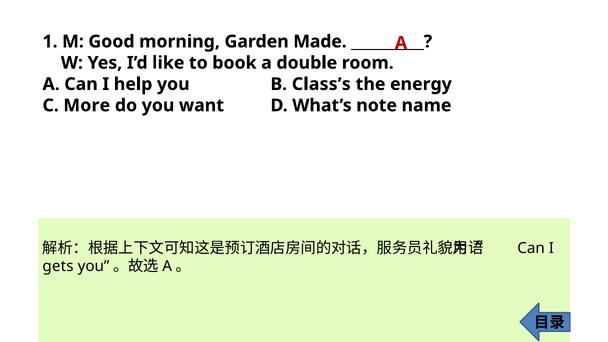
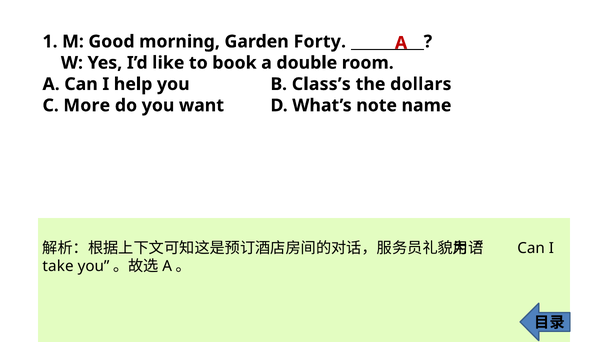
Made: Made -> Forty (320, 42)
energy: energy -> dollars (421, 84)
gets: gets -> take (58, 266)
